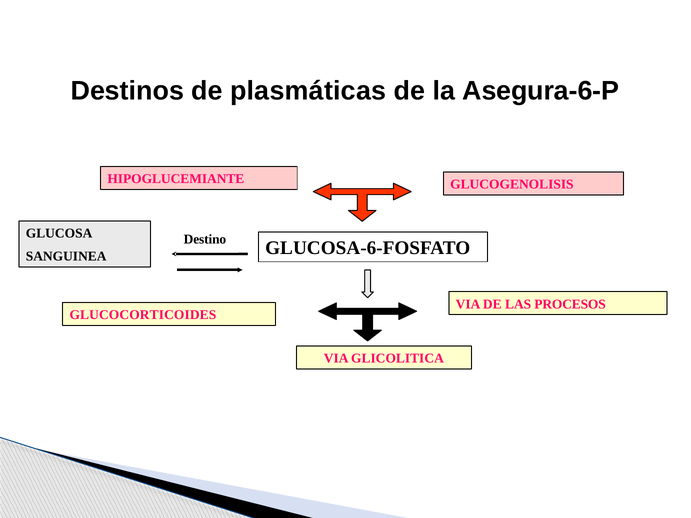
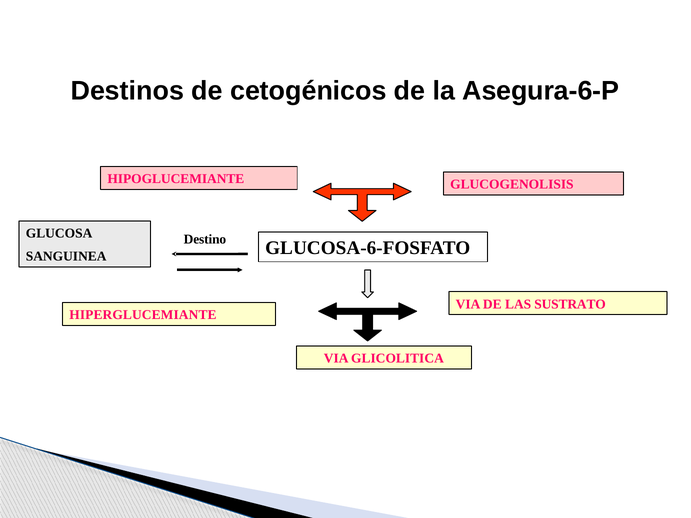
plasmáticas: plasmáticas -> cetogénicos (308, 91)
PROCESOS: PROCESOS -> SUSTRATO (570, 304)
GLUCOCORTICOIDES: GLUCOCORTICOIDES -> HIPERGLUCEMIANTE (143, 315)
